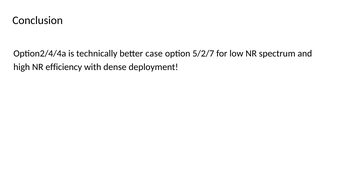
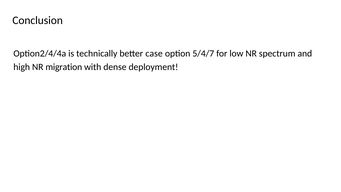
5/2/7: 5/2/7 -> 5/4/7 (203, 53)
efficiency: efficiency -> migration (64, 67)
